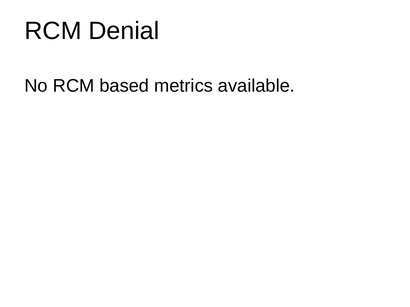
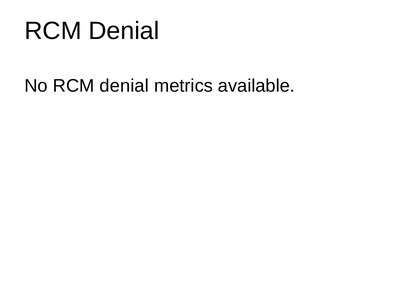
No RCM based: based -> denial (124, 86)
